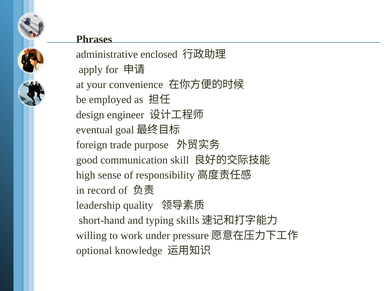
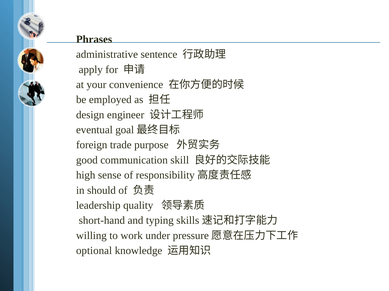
enclosed: enclosed -> sentence (159, 55)
record: record -> should (101, 191)
